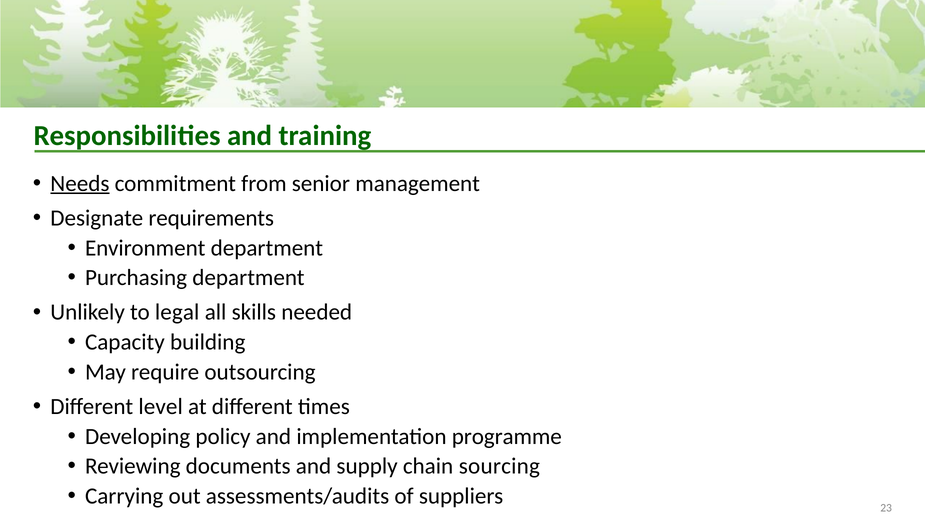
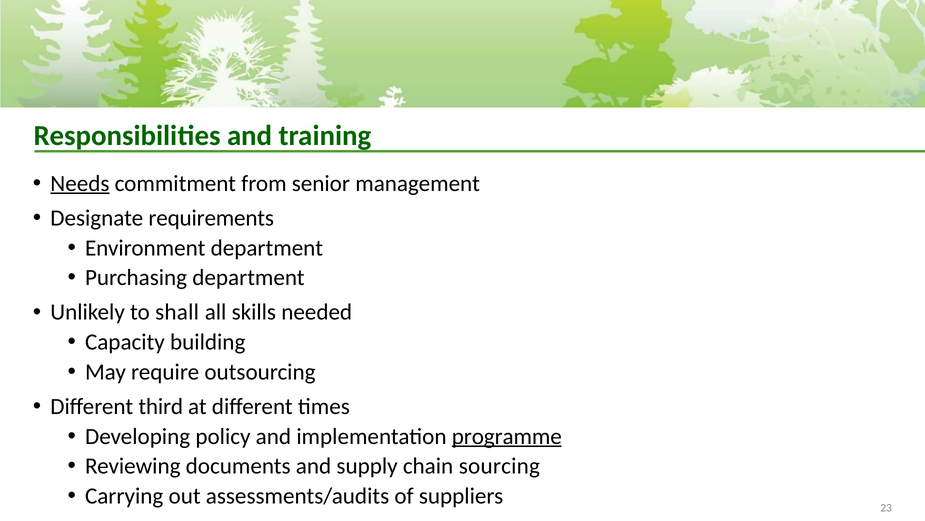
legal: legal -> shall (177, 312)
level: level -> third (161, 406)
programme underline: none -> present (507, 436)
